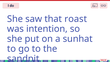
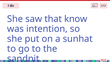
roast: roast -> know (76, 19)
